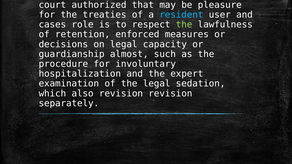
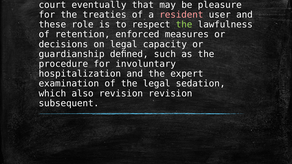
authorized: authorized -> eventually (99, 5)
resident colour: light blue -> pink (181, 15)
cases: cases -> these (52, 25)
almost: almost -> deﬁned (129, 54)
separately: separately -> subsequent (69, 103)
